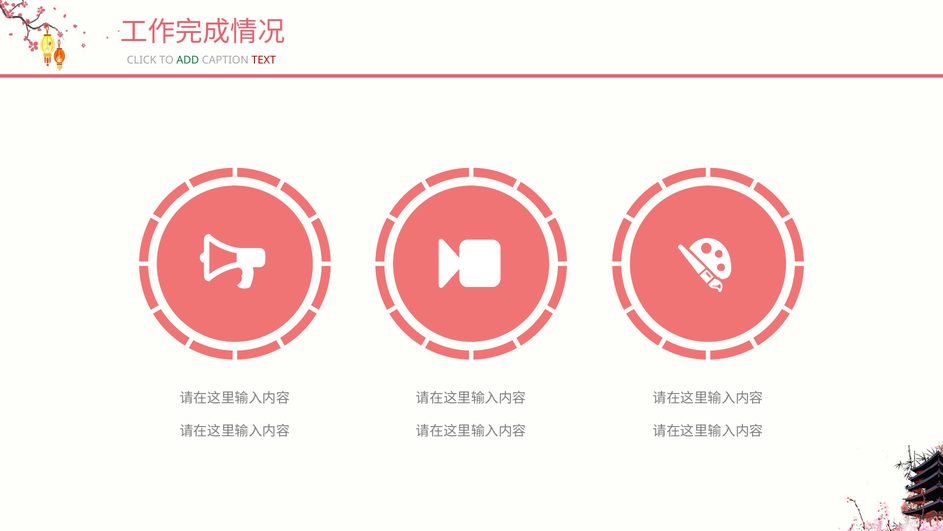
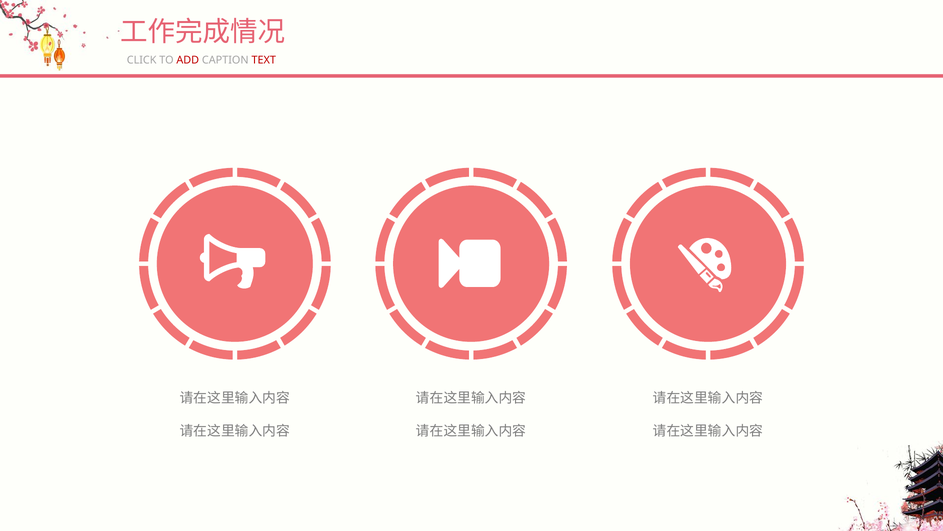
ADD colour: green -> red (188, 60)
